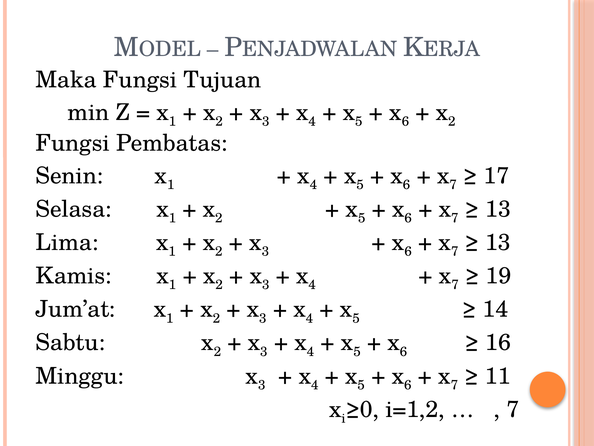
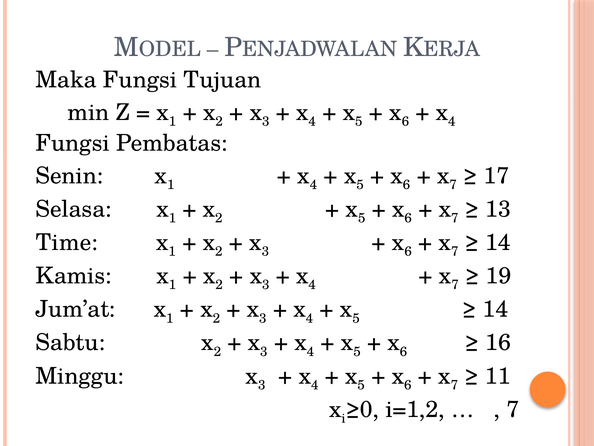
2: 2 -> 4 (452, 121)
Lima: Lima -> Time (67, 242)
13: 13 -> 14 (498, 242)
